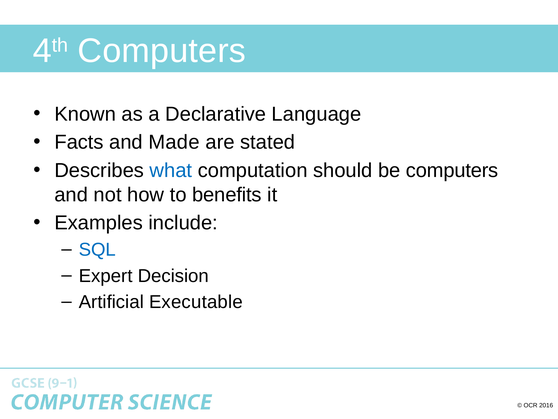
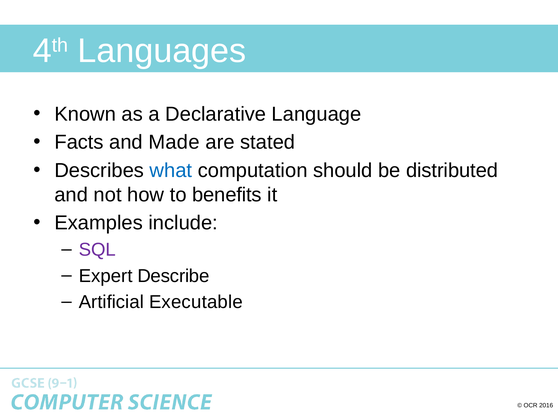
4th Computers: Computers -> Languages (162, 51)
be computers: computers -> distributed (452, 170)
SQL colour: blue -> purple (97, 250)
Decision: Decision -> Describe (173, 276)
